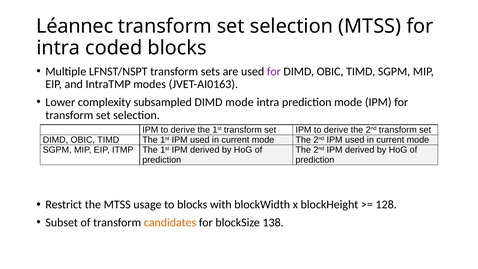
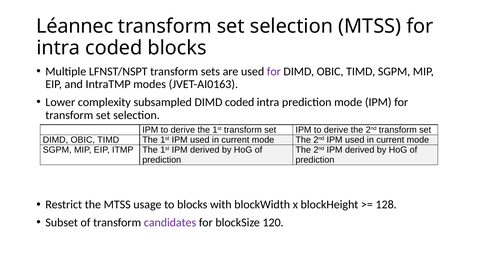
DIMD mode: mode -> coded (240, 102)
candidates colour: orange -> purple (170, 222)
138: 138 -> 120 (273, 222)
